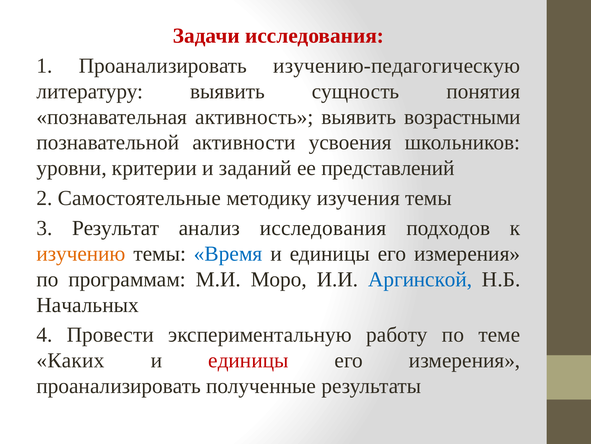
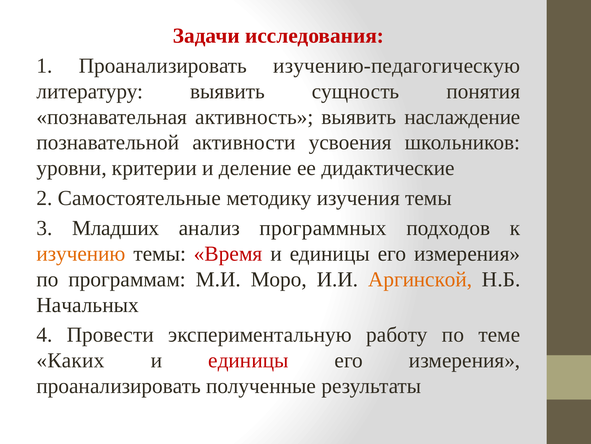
возрастными: возрастными -> наслаждение (462, 117)
заданий: заданий -> деление (255, 168)
представлений: представлений -> дидактические (388, 168)
Результат: Результат -> Младших (116, 228)
анализ исследования: исследования -> программных (323, 228)
Время colour: blue -> red (228, 253)
Аргинской colour: blue -> orange (420, 279)
